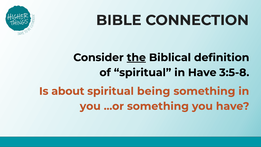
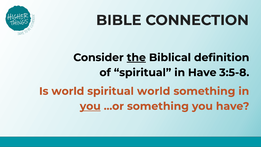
Is about: about -> world (68, 91)
spiritual being: being -> world (154, 91)
you underline: none -> present (90, 106)
